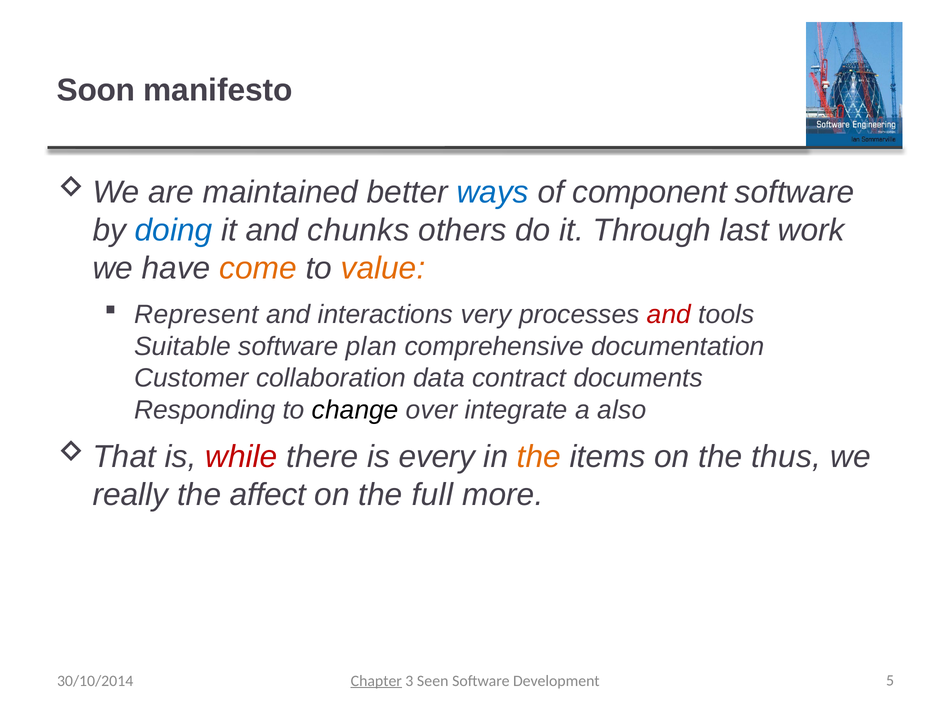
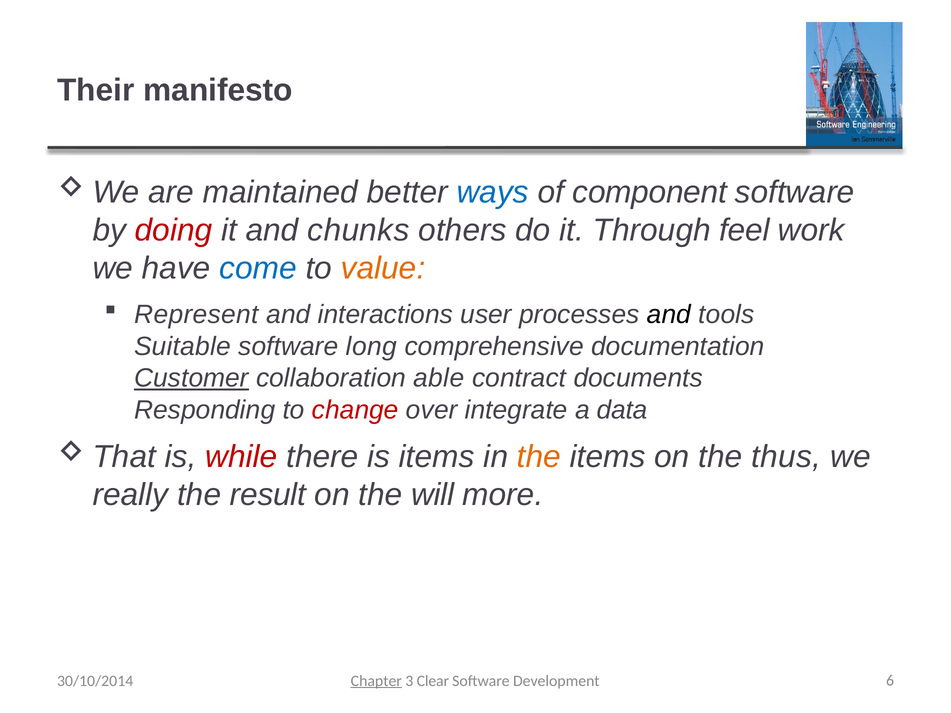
Soon: Soon -> Their (96, 90)
doing colour: blue -> red (174, 230)
last: last -> feel (744, 230)
come colour: orange -> blue (258, 268)
very: very -> user (486, 315)
and colour: red -> black (669, 315)
plan: plan -> long (371, 347)
Customer underline: none -> present (191, 378)
data: data -> able (439, 378)
change colour: black -> red (355, 410)
also: also -> data (622, 410)
is every: every -> items (437, 457)
affect: affect -> result (268, 495)
full: full -> will (433, 495)
Seen: Seen -> Clear (433, 681)
5: 5 -> 6 (890, 681)
